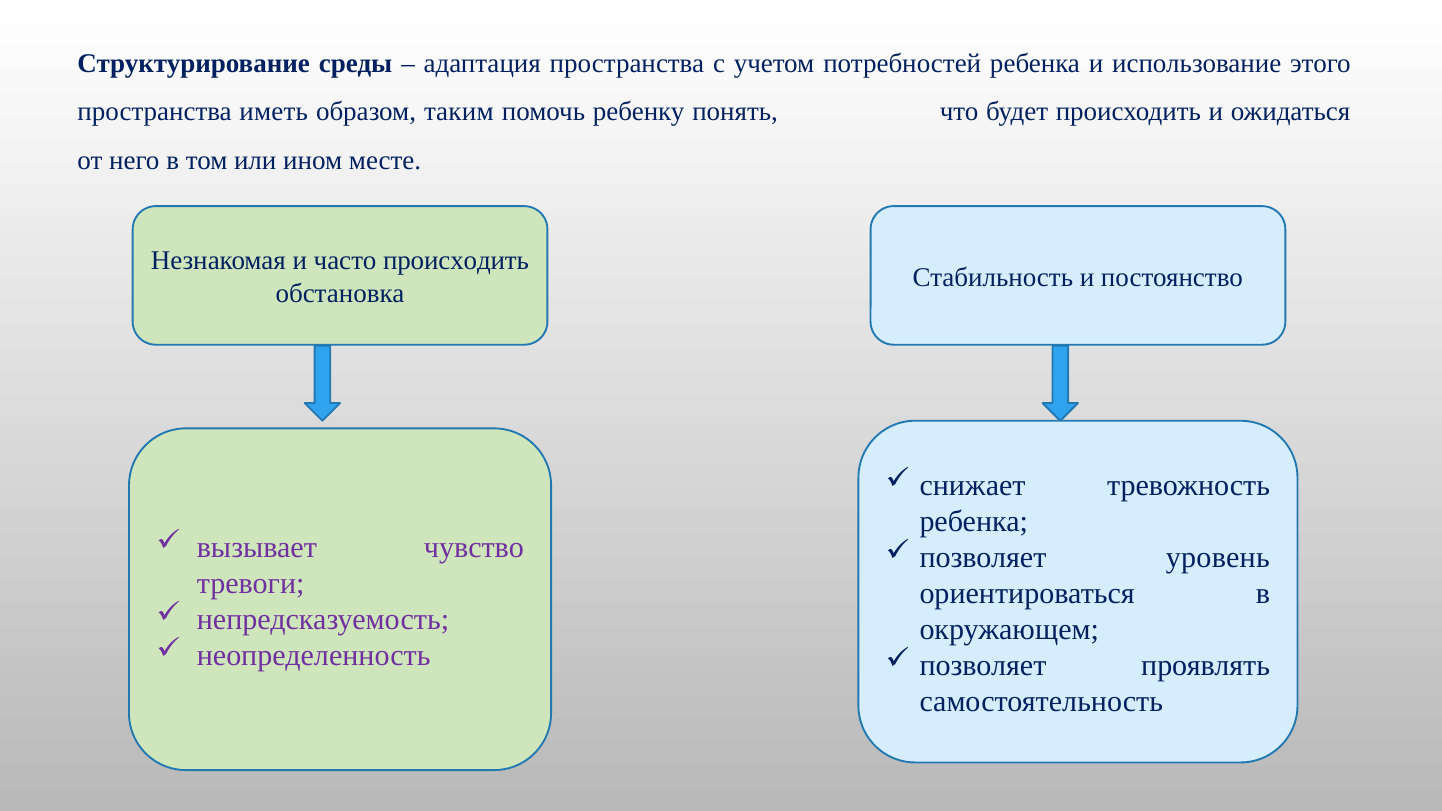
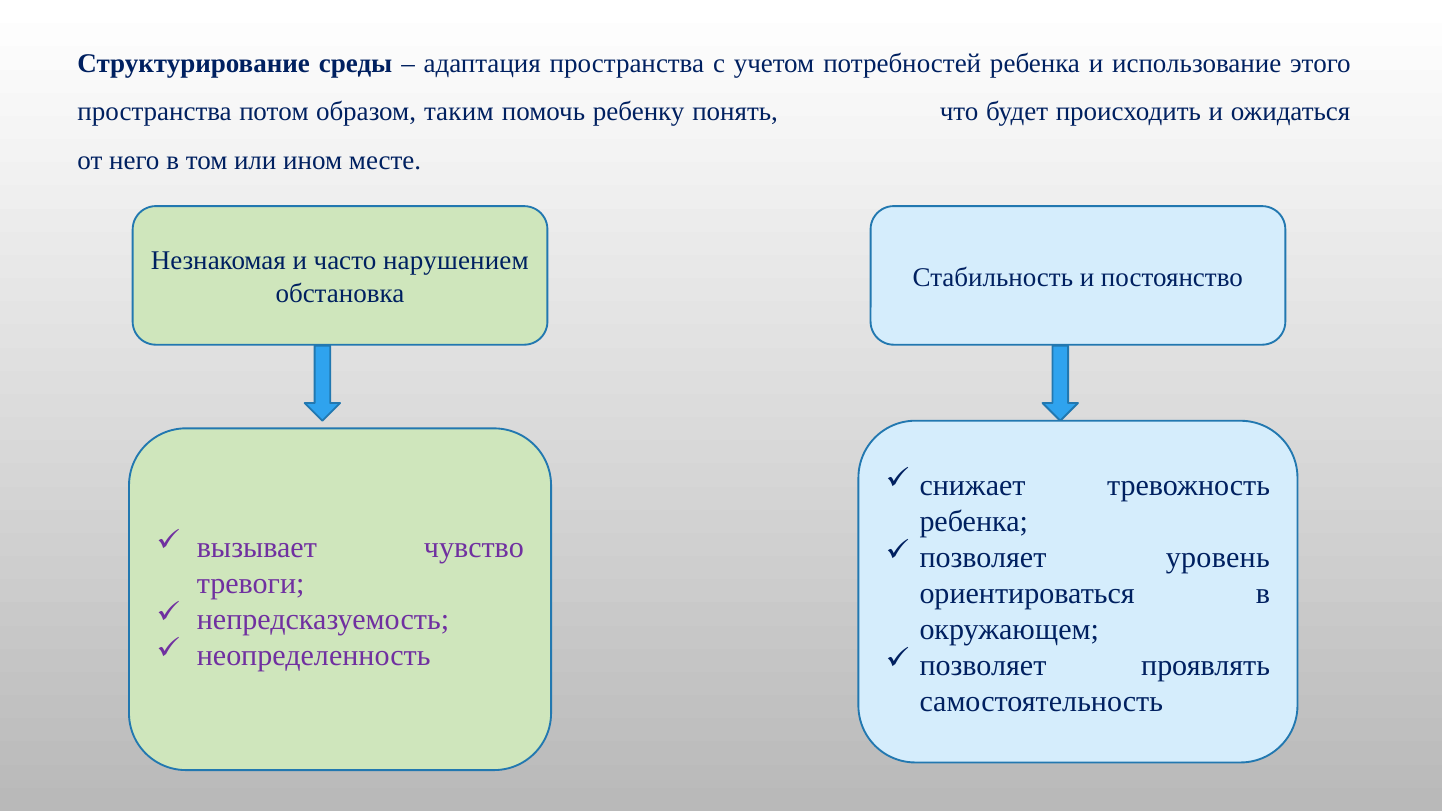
иметь: иметь -> потом (274, 112)
часто происходить: происходить -> нарушением (456, 261)
